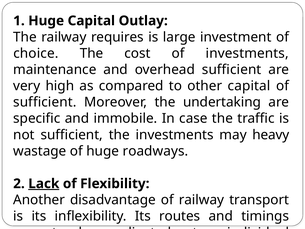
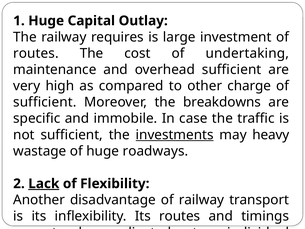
choice: choice -> routes (36, 53)
of investments: investments -> undertaking (247, 53)
other capital: capital -> charge (249, 86)
undertaking: undertaking -> breakdowns (222, 102)
investments underline: none -> present (175, 135)
